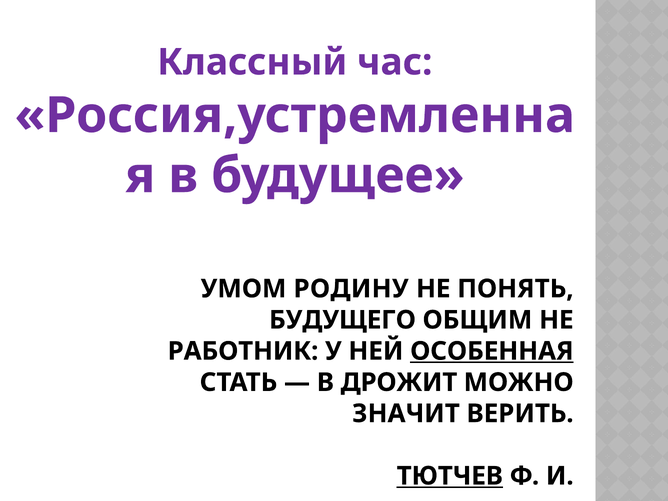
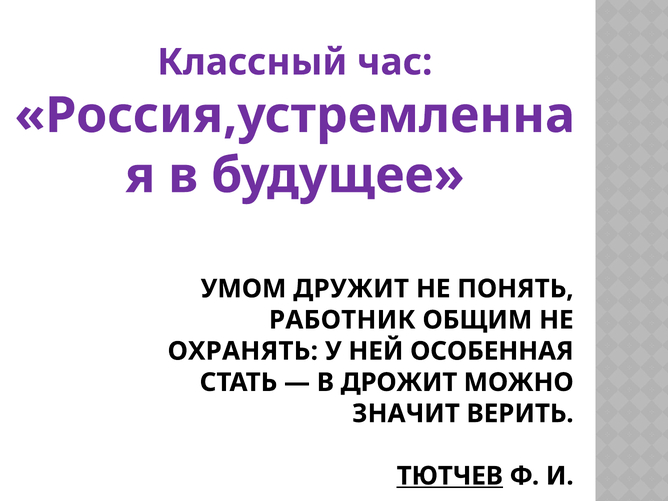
РОДИНУ: РОДИНУ -> ДРУЖИТ (351, 289)
БУДУЩЕГО: БУДУЩЕГО -> РАБОТНИК (342, 320)
РАБОТНИК: РАБОТНИК -> ОХРАНЯТЬ (243, 351)
ОСОБЕННАЯ underline: present -> none (492, 351)
